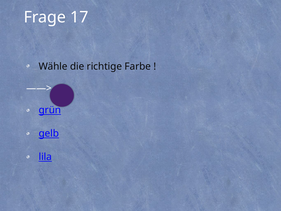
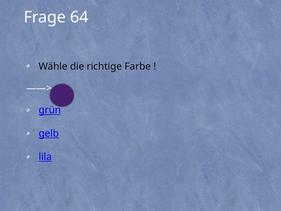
17: 17 -> 64 (79, 17)
